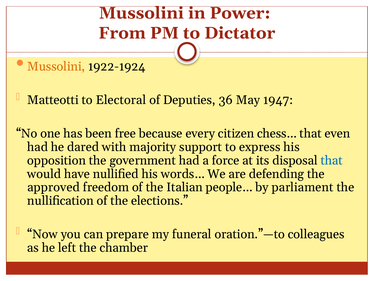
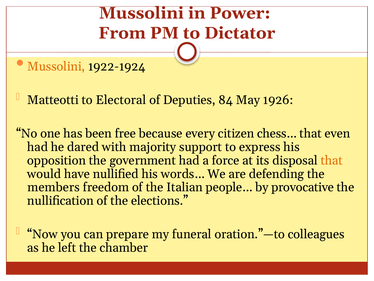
36: 36 -> 84 (226, 100)
1947: 1947 -> 1926 (278, 100)
that colour: blue -> orange (332, 160)
approved: approved -> members (54, 187)
parliament: parliament -> provocative (303, 187)
